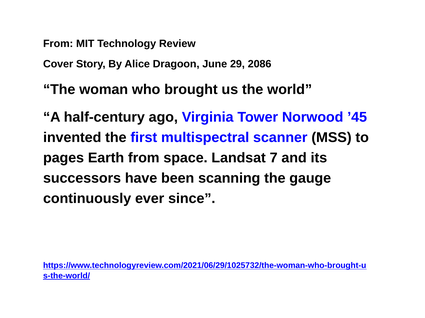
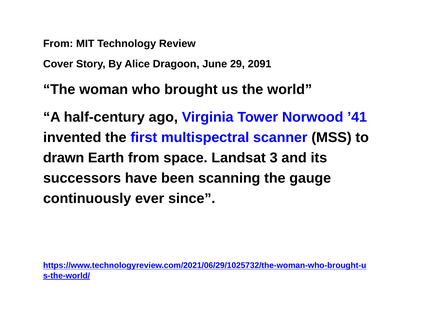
2086: 2086 -> 2091 (260, 64)
’45: ’45 -> ’41 (357, 117)
pages: pages -> drawn (64, 158)
7: 7 -> 3 (274, 158)
